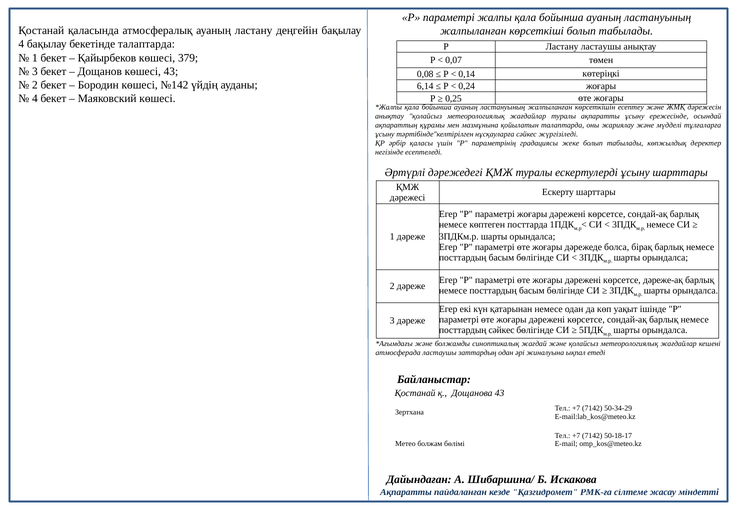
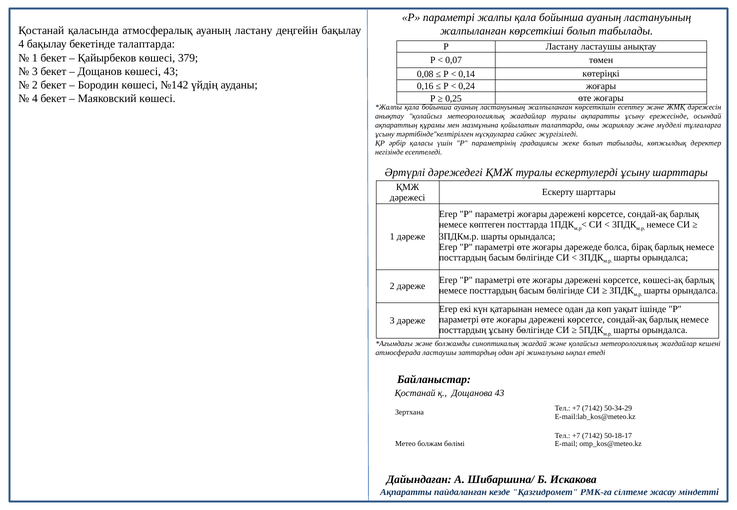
6,14: 6,14 -> 0,16 (425, 86)
дәреже-ақ: дәреже-ақ -> көшесі-ақ (663, 280)
посттардың сәйкес: сәйкес -> ұсыну (501, 330)
